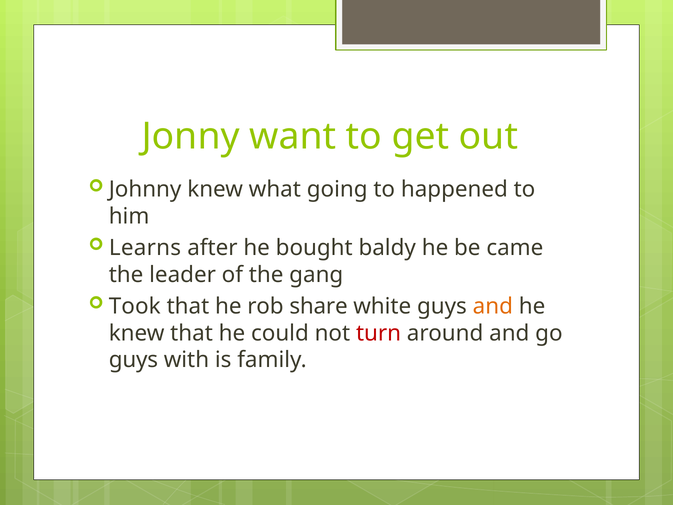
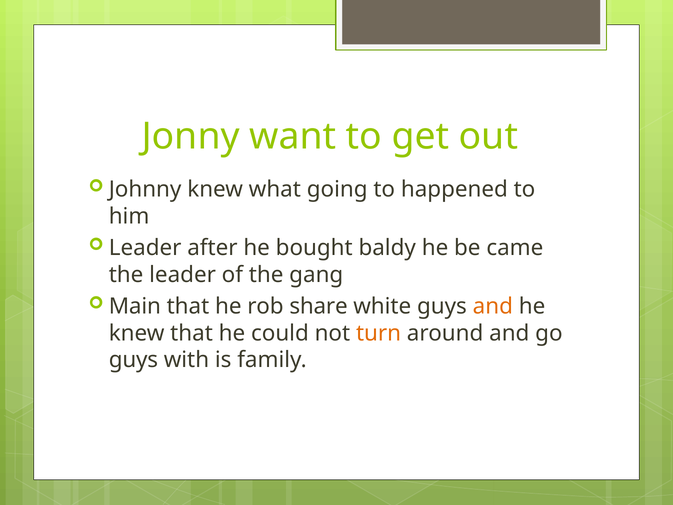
Learns: Learns -> Leader (145, 248)
Took: Took -> Main (135, 306)
turn colour: red -> orange (379, 333)
